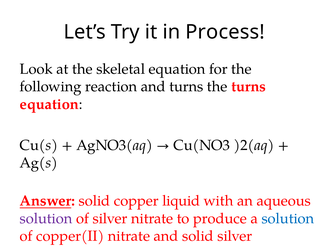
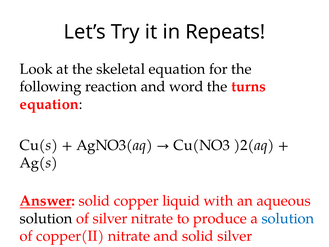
Process: Process -> Repeats (225, 32)
and turns: turns -> word (186, 87)
solution colour: purple -> black (46, 218)
